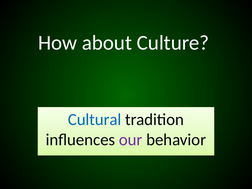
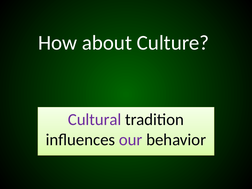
Cultural colour: blue -> purple (95, 120)
